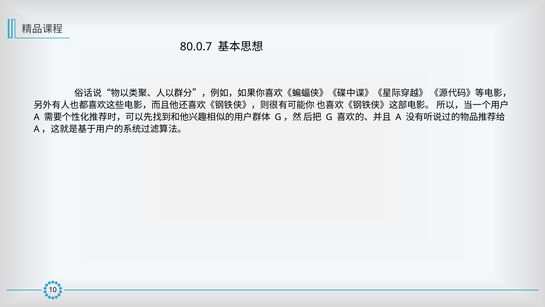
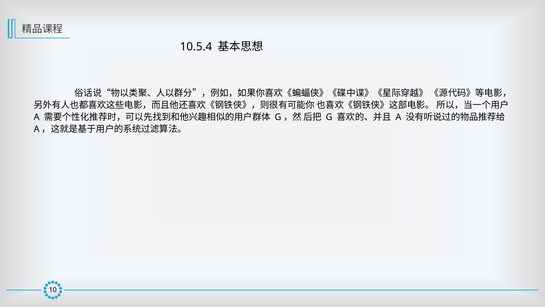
80.0.7: 80.0.7 -> 10.5.4 (196, 47)
